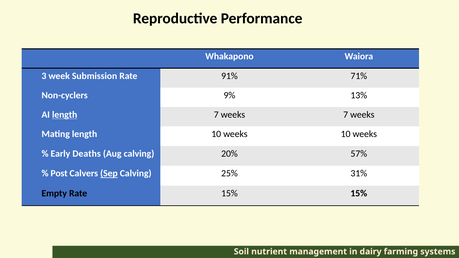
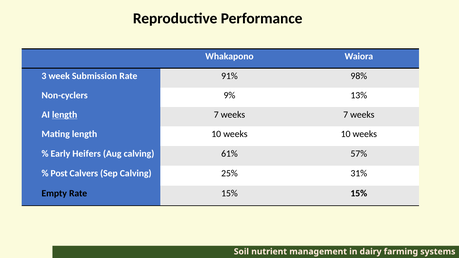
71%: 71% -> 98% (359, 76)
Deaths: Deaths -> Heifers (87, 154)
20%: 20% -> 61% (229, 154)
Sep underline: present -> none (109, 174)
